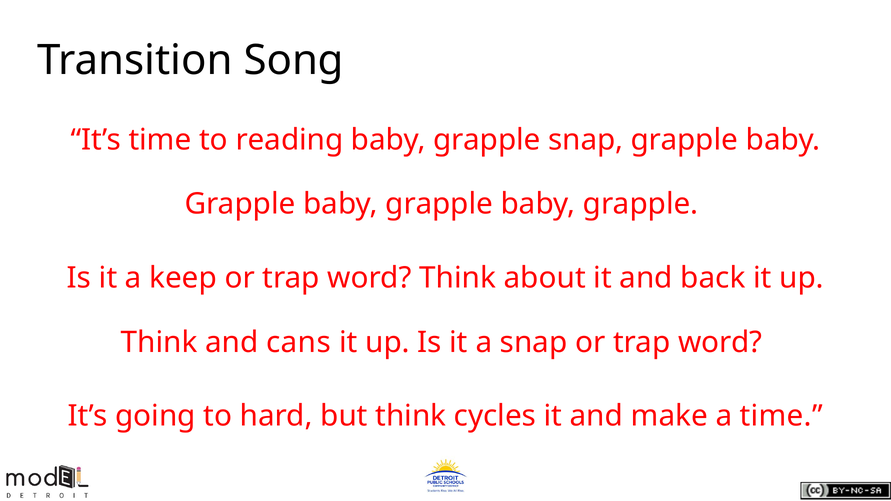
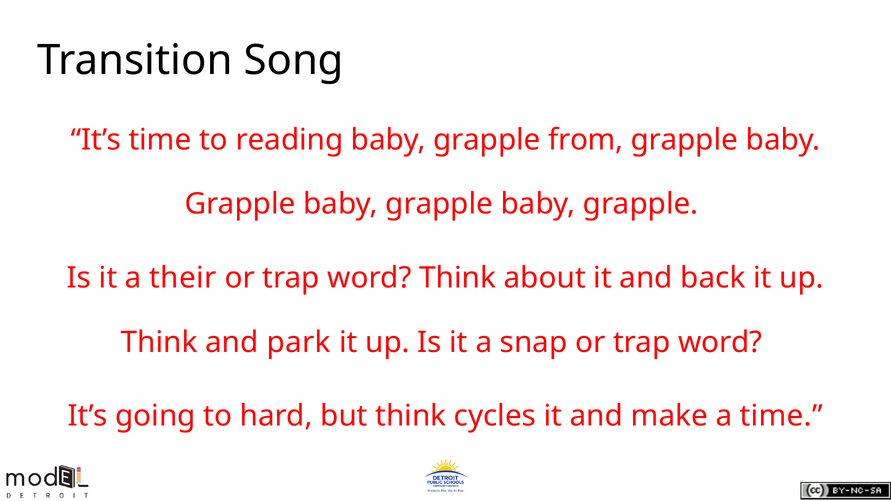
grapple snap: snap -> from (586, 140)
keep: keep -> their (183, 278)
cans: cans -> park (299, 342)
